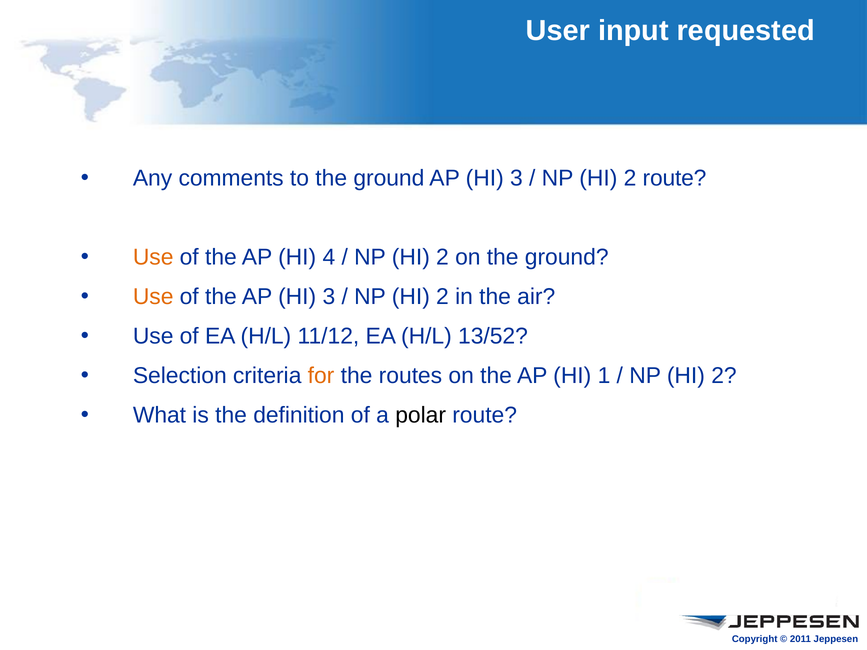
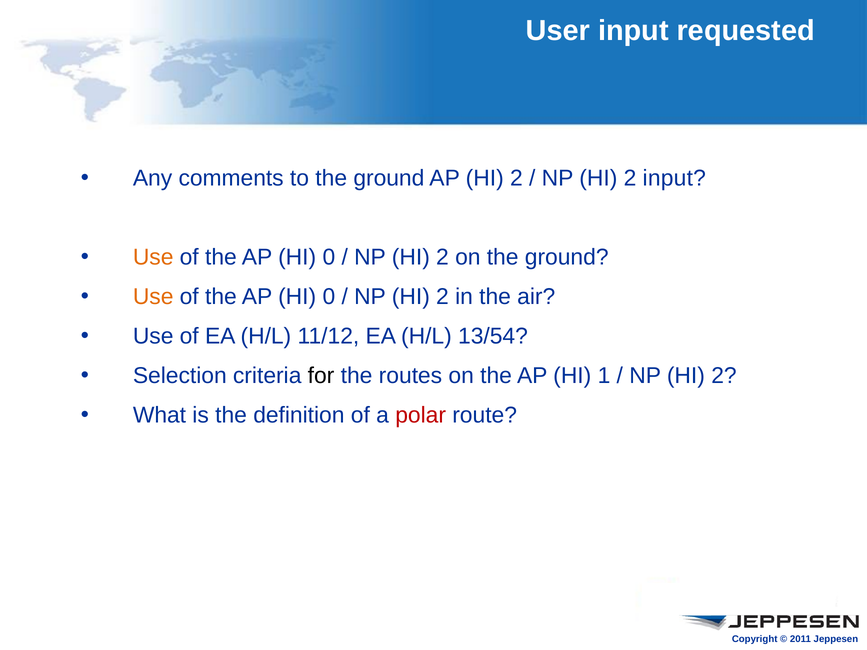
3: 3 -> 2 (516, 179)
2 route: route -> input (674, 179)
4: 4 -> 0 (329, 258)
3: 3 -> 0 (329, 297)
13/52: 13/52 -> 13/54 (493, 336)
for colour: orange -> black (321, 376)
polar colour: black -> red (421, 415)
